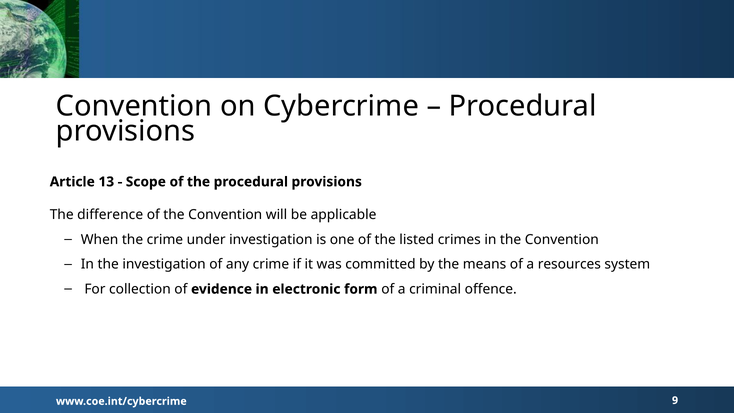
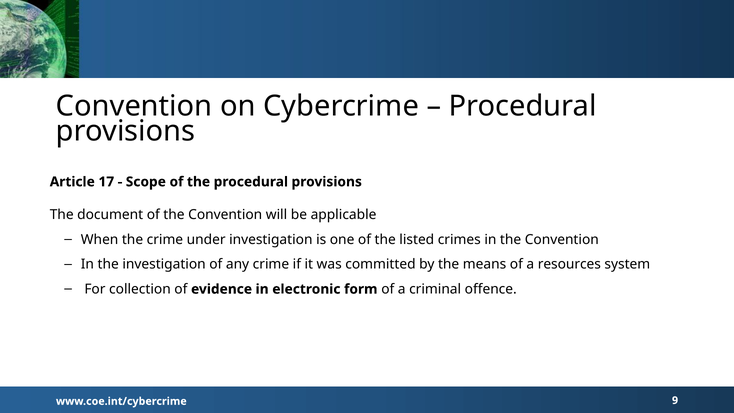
13: 13 -> 17 (106, 182)
difference: difference -> document (110, 215)
